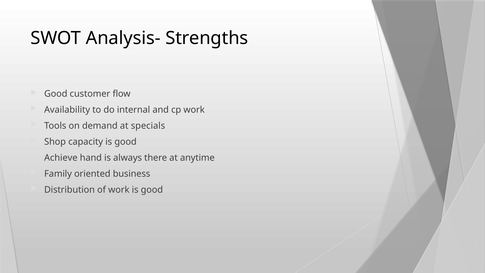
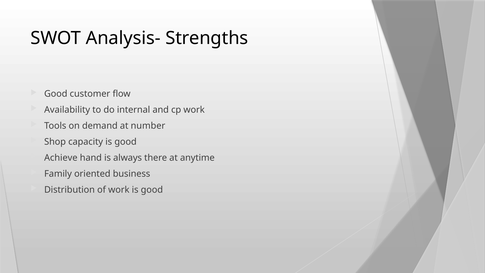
specials: specials -> number (148, 126)
